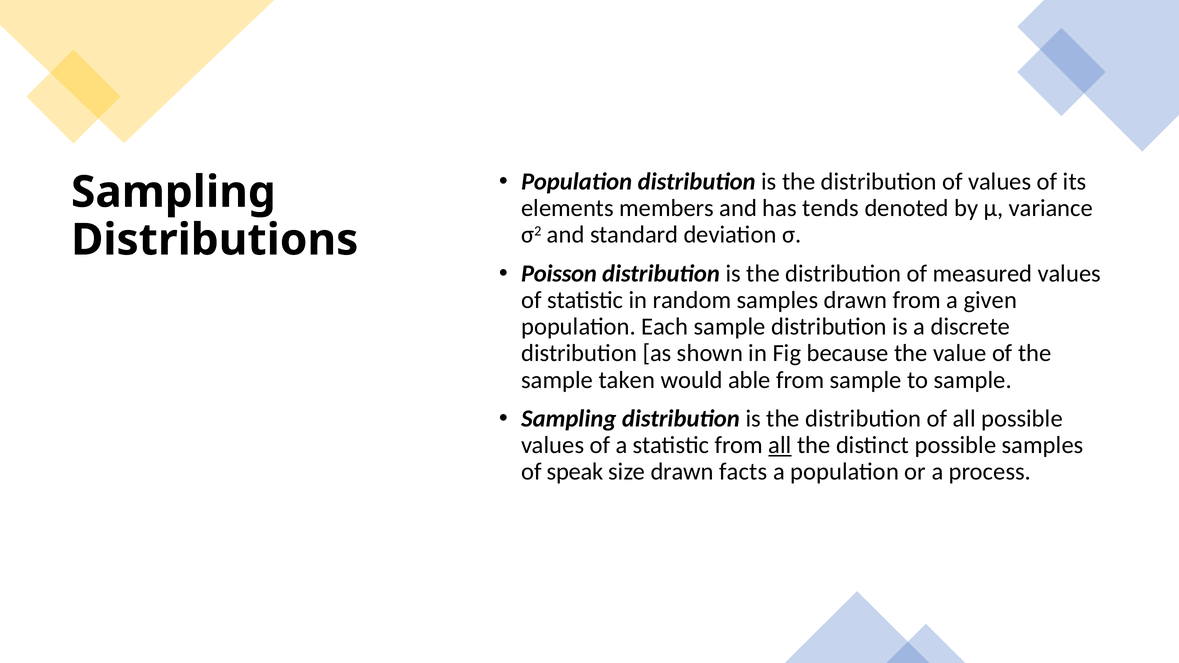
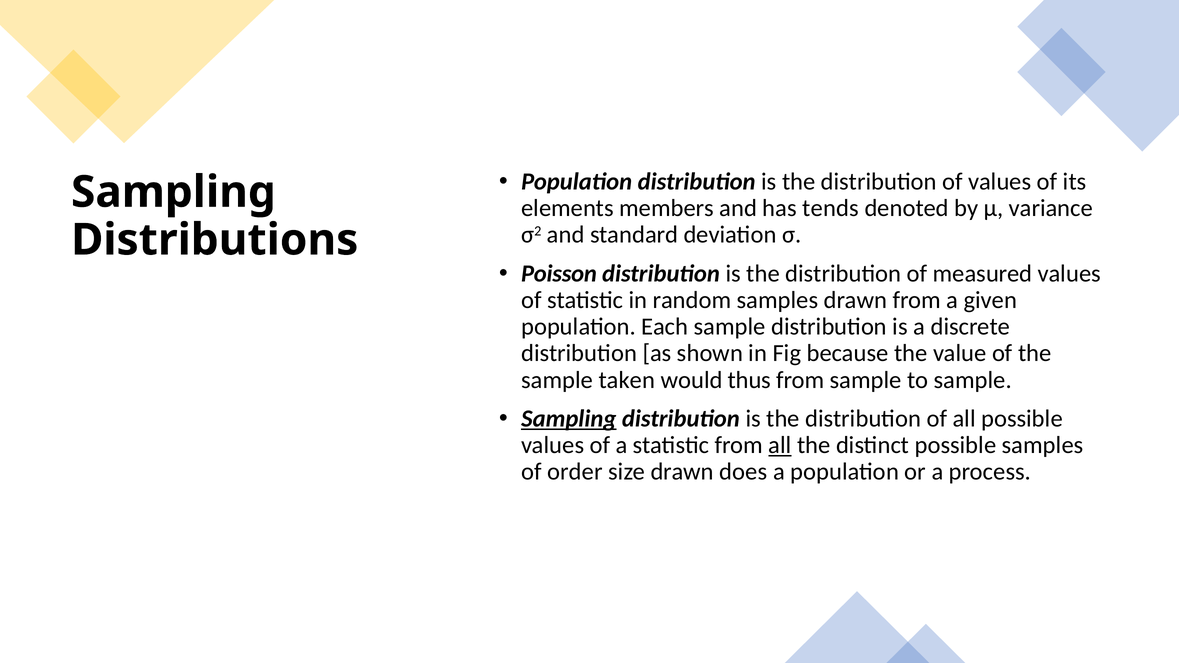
able: able -> thus (749, 380)
Sampling underline: none -> present (569, 419)
speak: speak -> order (575, 472)
facts: facts -> does (743, 472)
